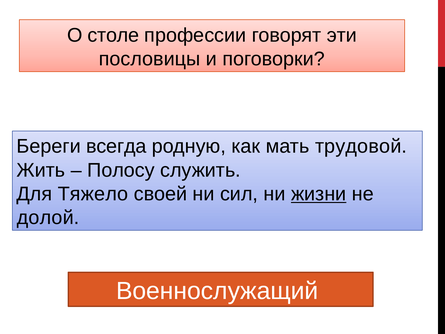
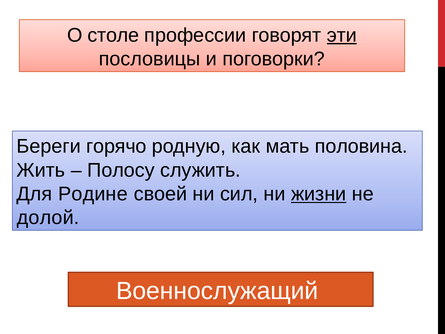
эти underline: none -> present (342, 35)
всегда: всегда -> горячо (116, 146)
трудовой: трудовой -> половина (361, 146)
Тяжело: Тяжело -> Родине (93, 194)
